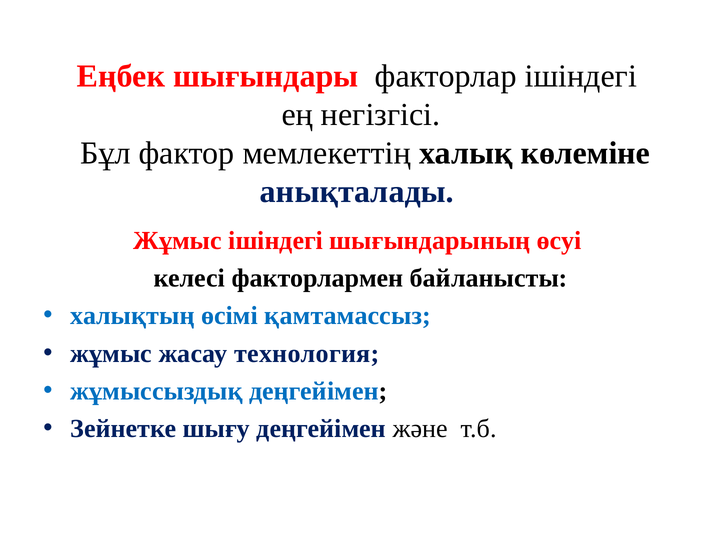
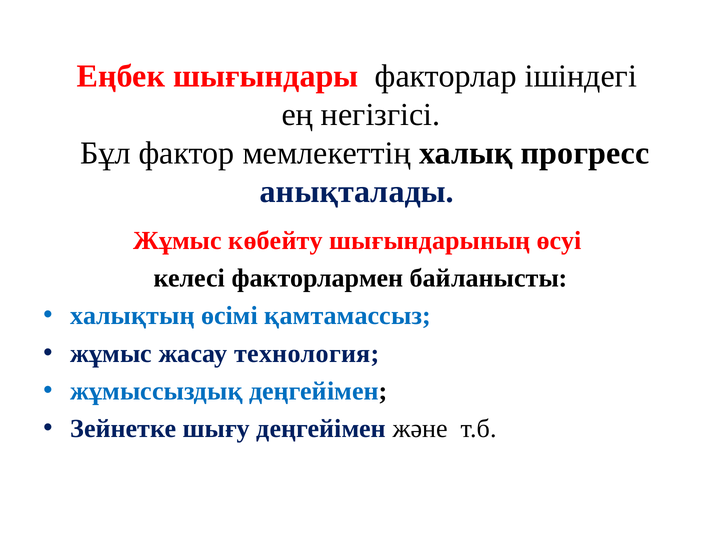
көлеміне: көлеміне -> прогресс (585, 154)
Жұмыс ішіндегі: ішіндегі -> көбейту (276, 241)
